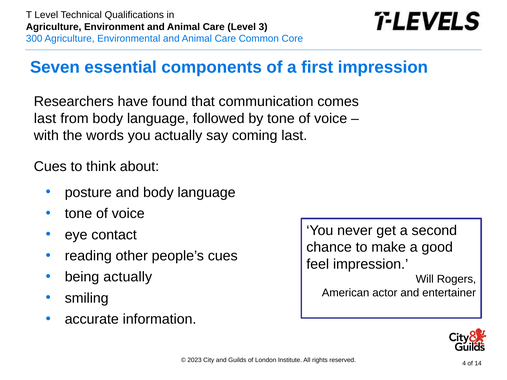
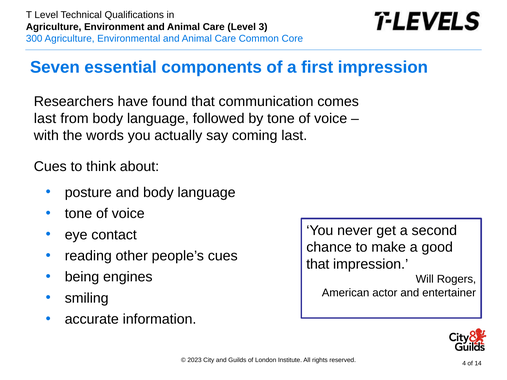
feel: feel -> that (318, 264)
being actually: actually -> engines (128, 277)
